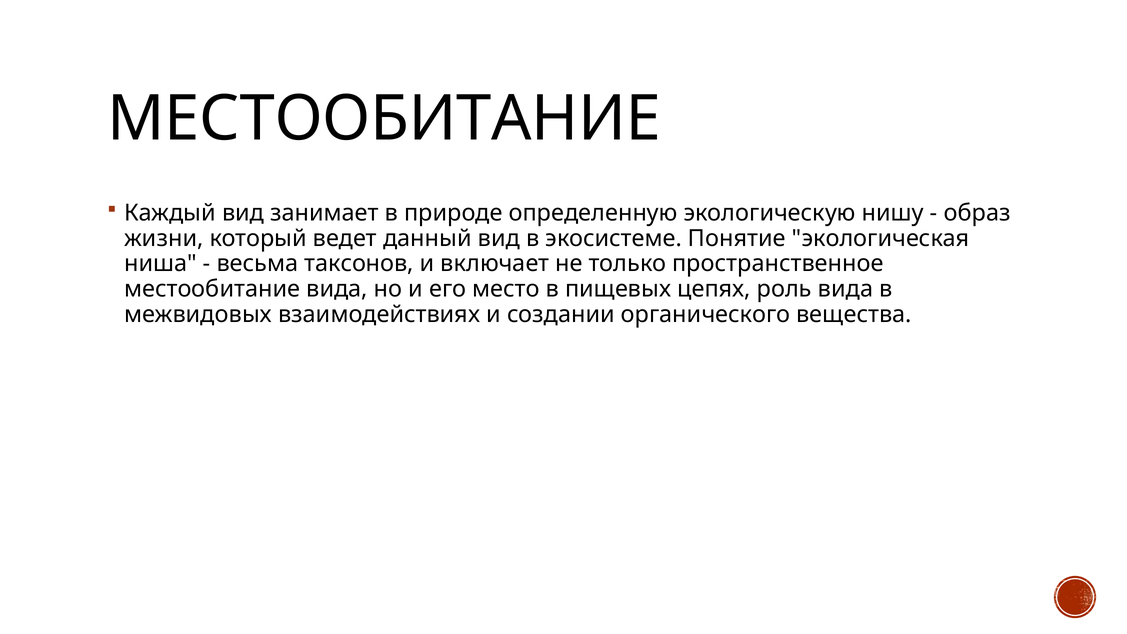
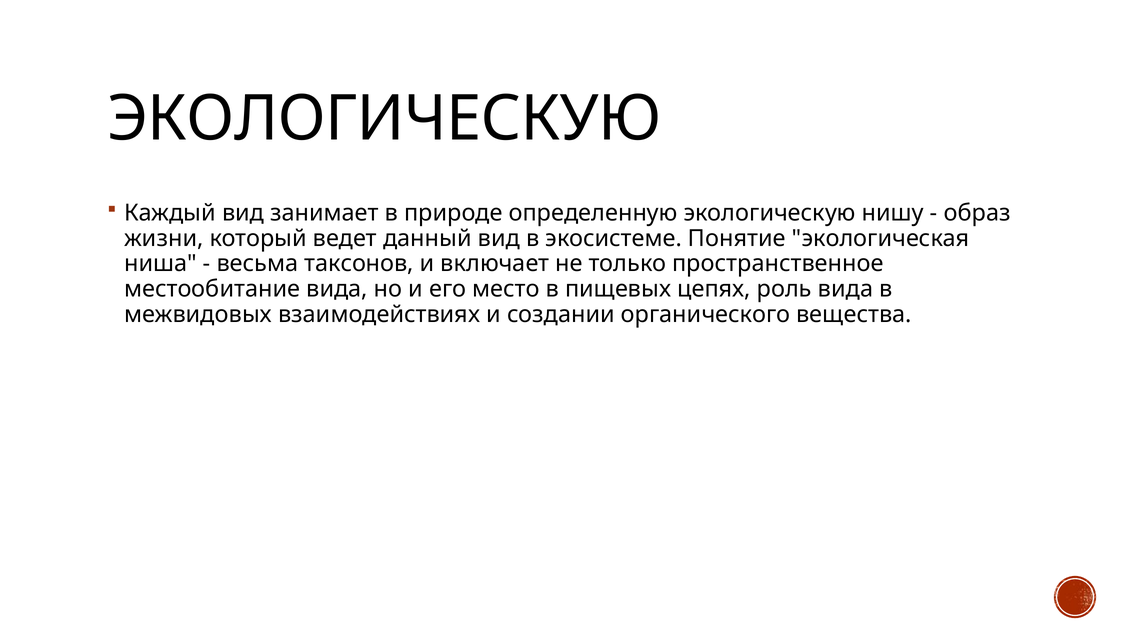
МЕСТООБИТАНИЕ: МЕСТООБИТАНИЕ -> ЭКОЛОГИЧЕСКУЮ (384, 119)
